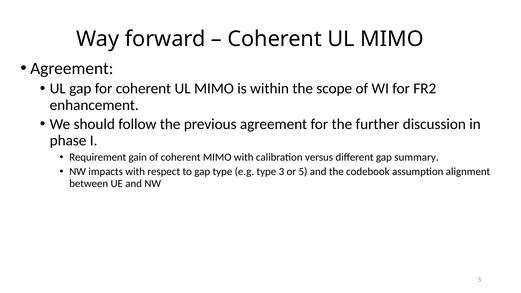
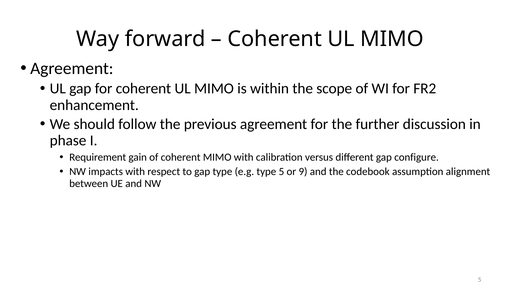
summary: summary -> configure (417, 157)
type 3: 3 -> 5 (281, 172)
or 5: 5 -> 9 (303, 172)
